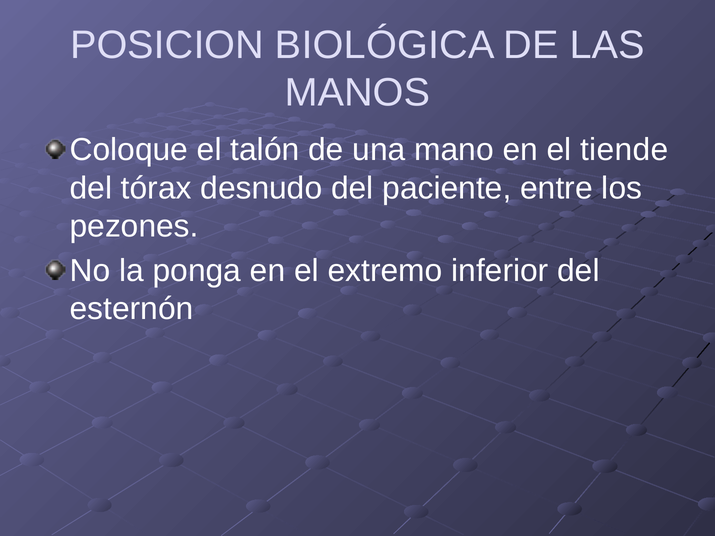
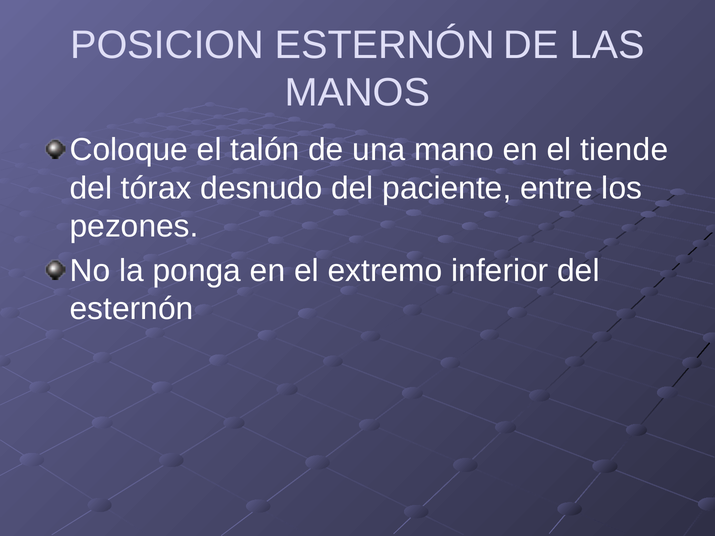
POSICION BIOLÓGICA: BIOLÓGICA -> ESTERNÓN (385, 45)
